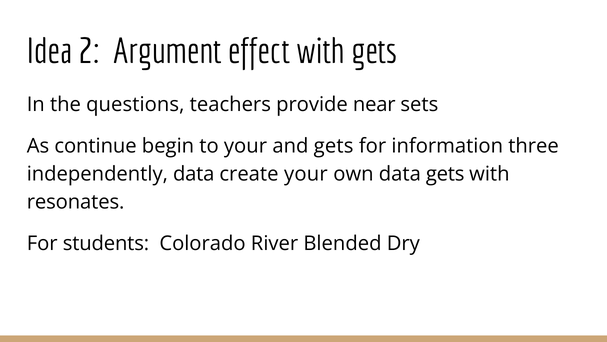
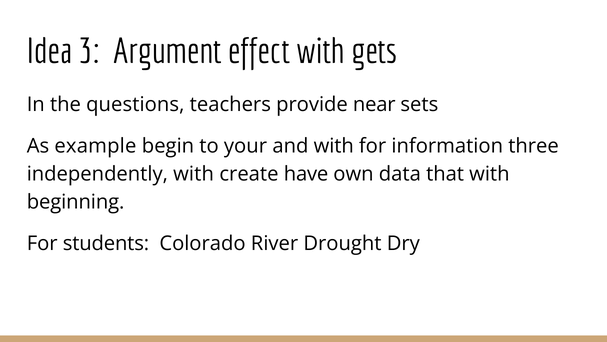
2: 2 -> 3 (89, 51)
continue: continue -> example (95, 146)
and gets: gets -> with (334, 146)
independently data: data -> with (194, 174)
create your: your -> have (306, 174)
data gets: gets -> that (445, 174)
resonates: resonates -> beginning (76, 202)
Blended: Blended -> Drought (342, 243)
